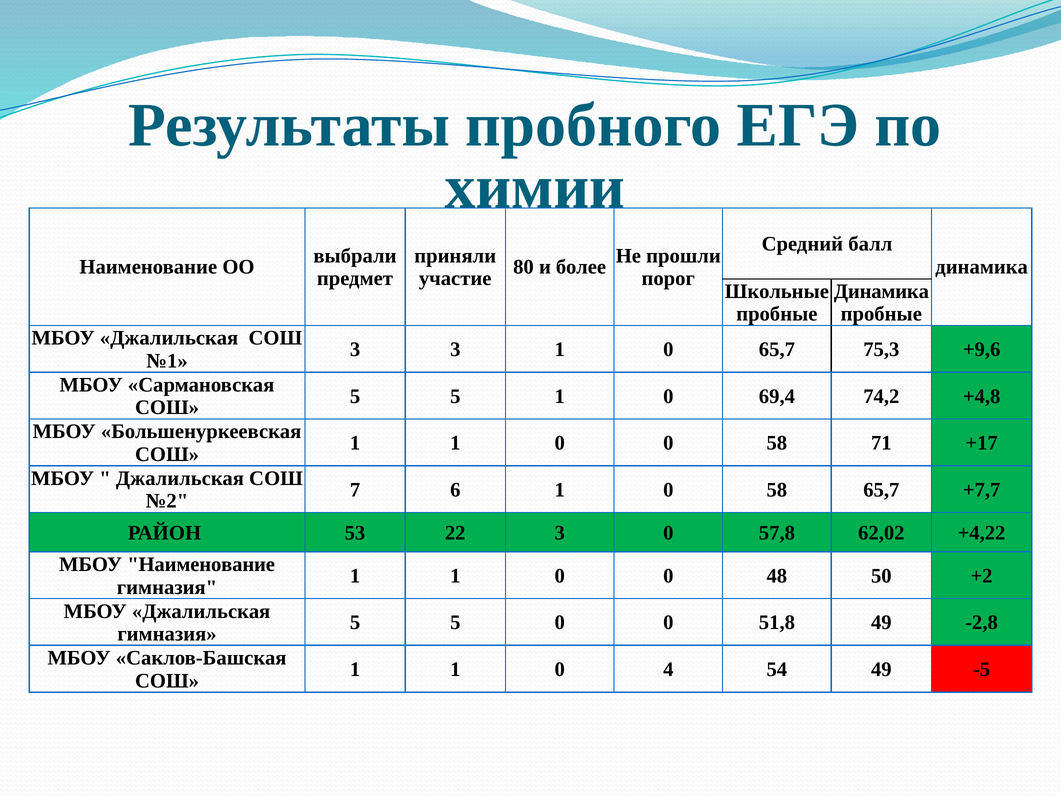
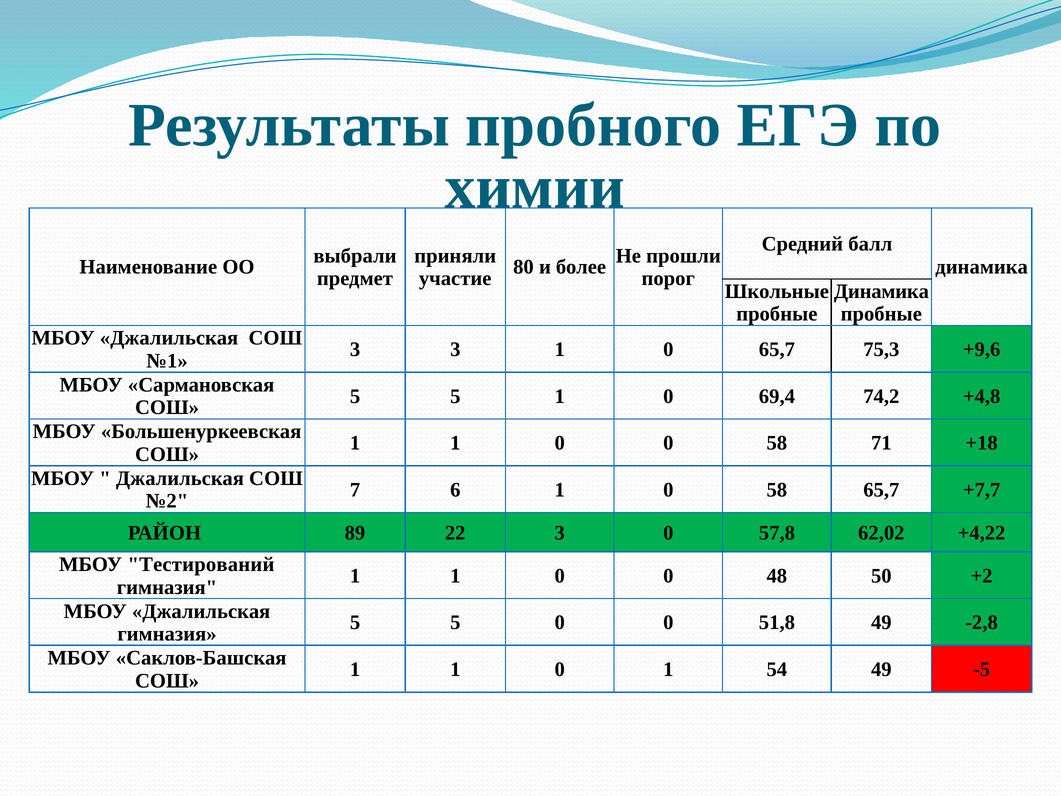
+17: +17 -> +18 (982, 443)
53: 53 -> 89 (355, 533)
МБОУ Наименование: Наименование -> Тестирований (201, 564)
0 4: 4 -> 1 (668, 669)
